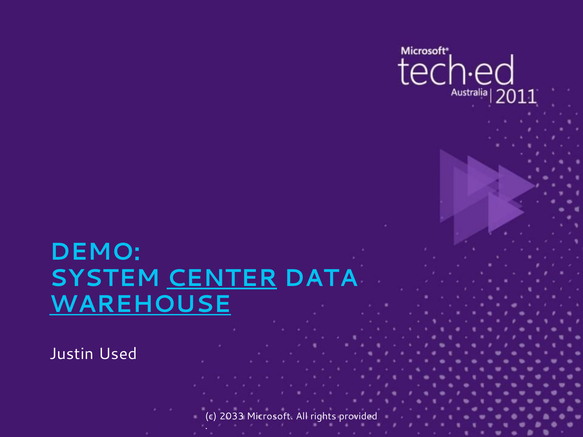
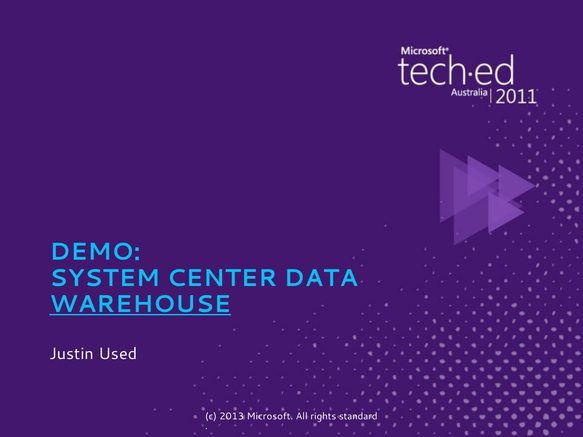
CENTER underline: present -> none (222, 278)
2033: 2033 -> 2013 (232, 417)
provided: provided -> standard (358, 417)
